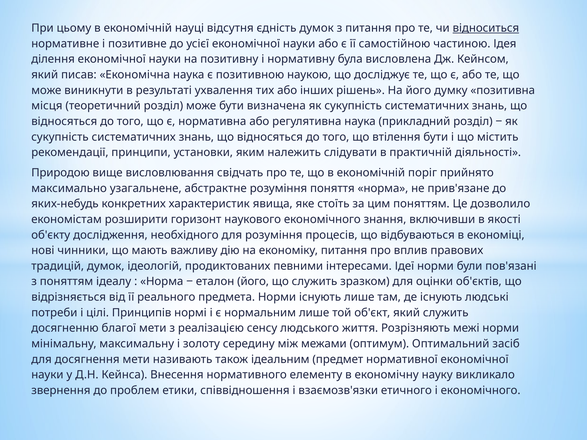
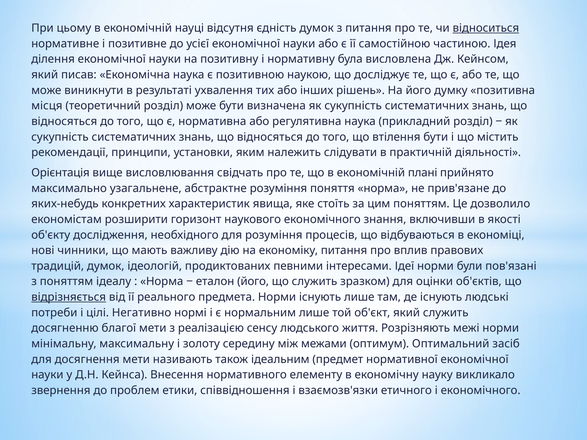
Природою: Природою -> Орієнтація (60, 173)
поріг: поріг -> плані (423, 173)
відрізняється underline: none -> present (69, 297)
Принципів: Принципів -> Негативно (142, 313)
